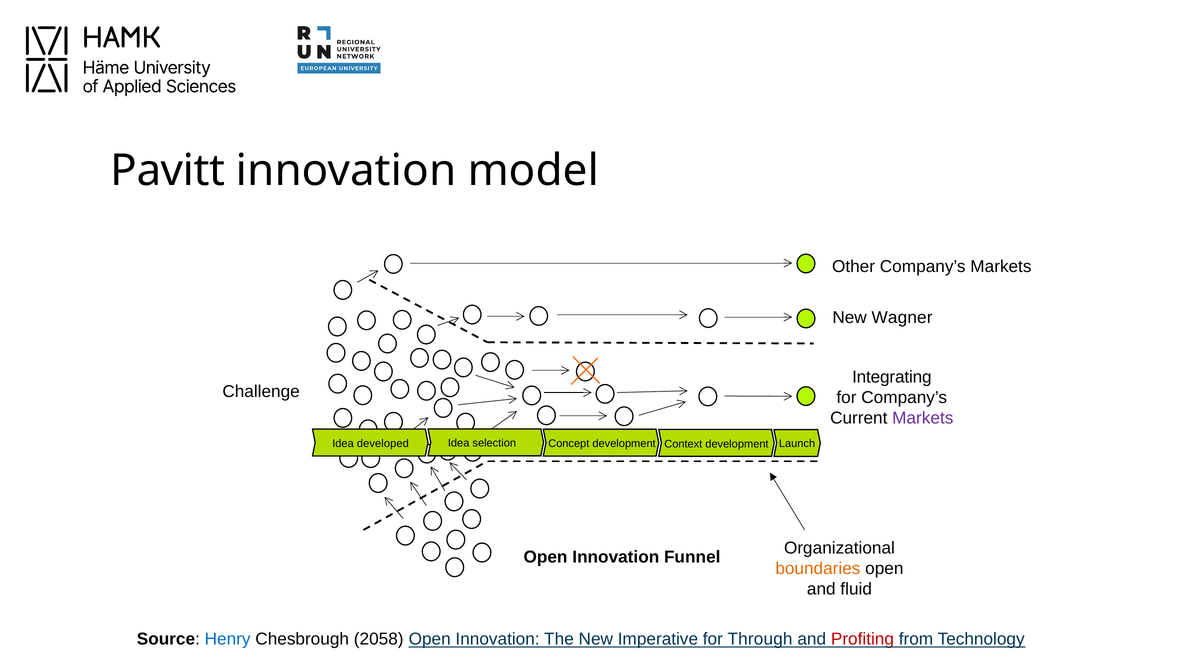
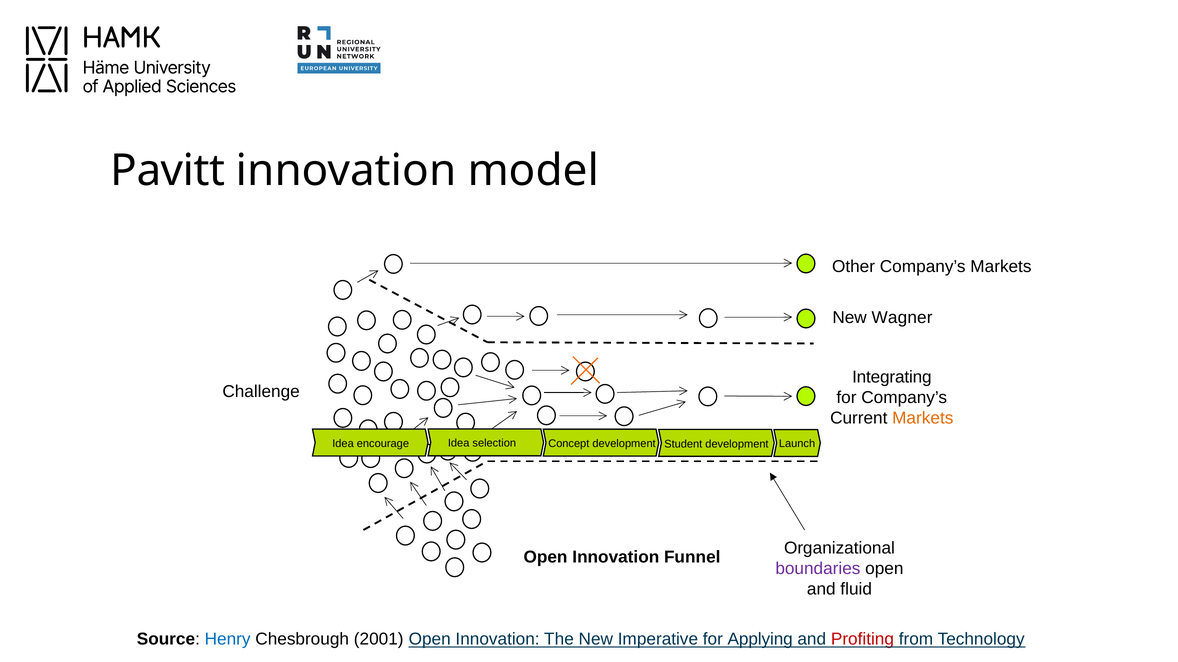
Markets colour: purple -> orange (923, 419)
developed: developed -> encourage (383, 444)
Context: Context -> Student (683, 445)
boundaries colour: orange -> purple (818, 569)
2058: 2058 -> 2001 (379, 640)
Through: Through -> Applying (760, 640)
